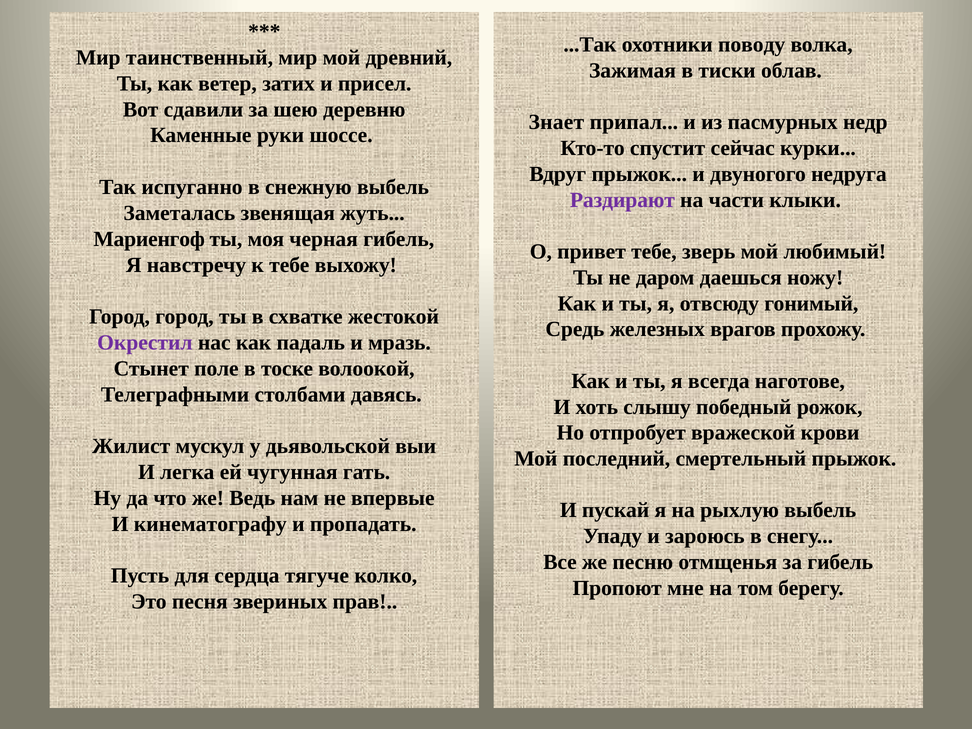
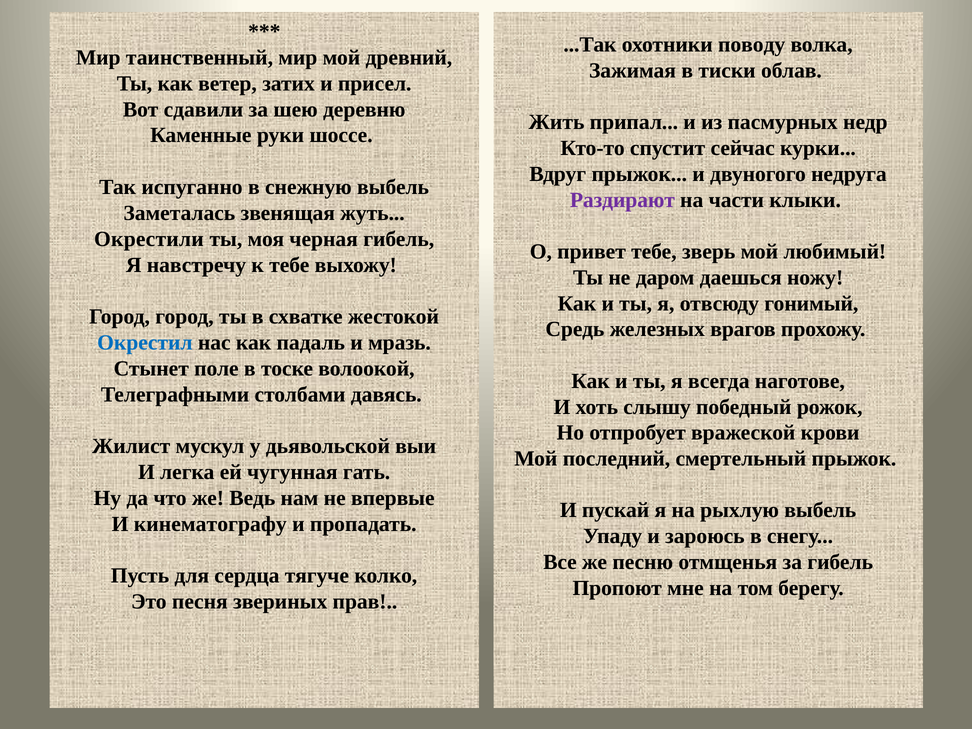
Знает: Знает -> Жить (556, 122)
Мариенгоф: Мариенгоф -> Окрестили (149, 239)
Окрестил colour: purple -> blue (145, 343)
